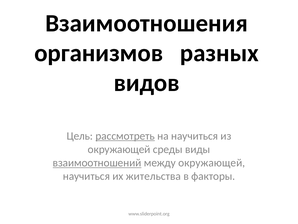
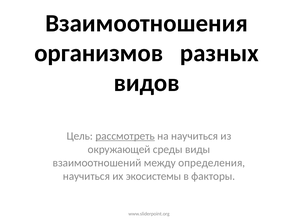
взаимоотношений underline: present -> none (97, 162)
между окружающей: окружающей -> определения (212, 162)
жительства: жительства -> экосистемы (154, 176)
